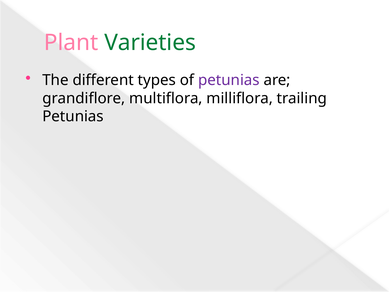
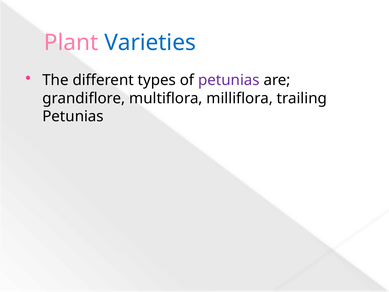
Varieties colour: green -> blue (150, 43)
